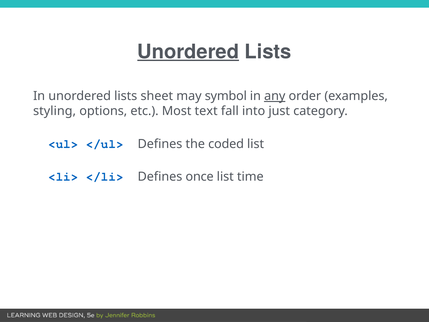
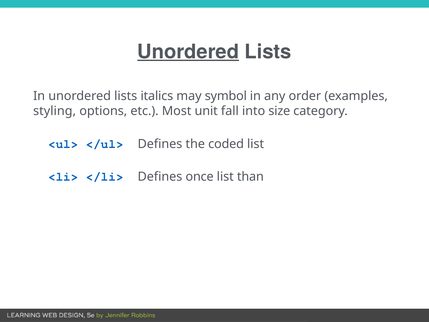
sheet: sheet -> italics (157, 96)
any underline: present -> none (275, 96)
text: text -> unit (206, 111)
just: just -> size (279, 111)
time: time -> than (250, 176)
